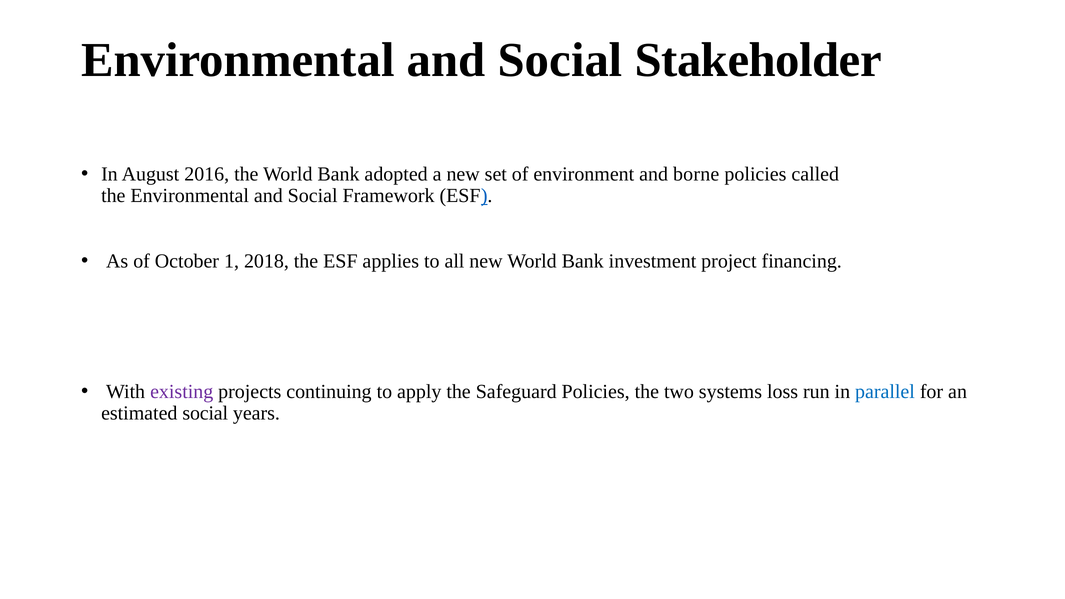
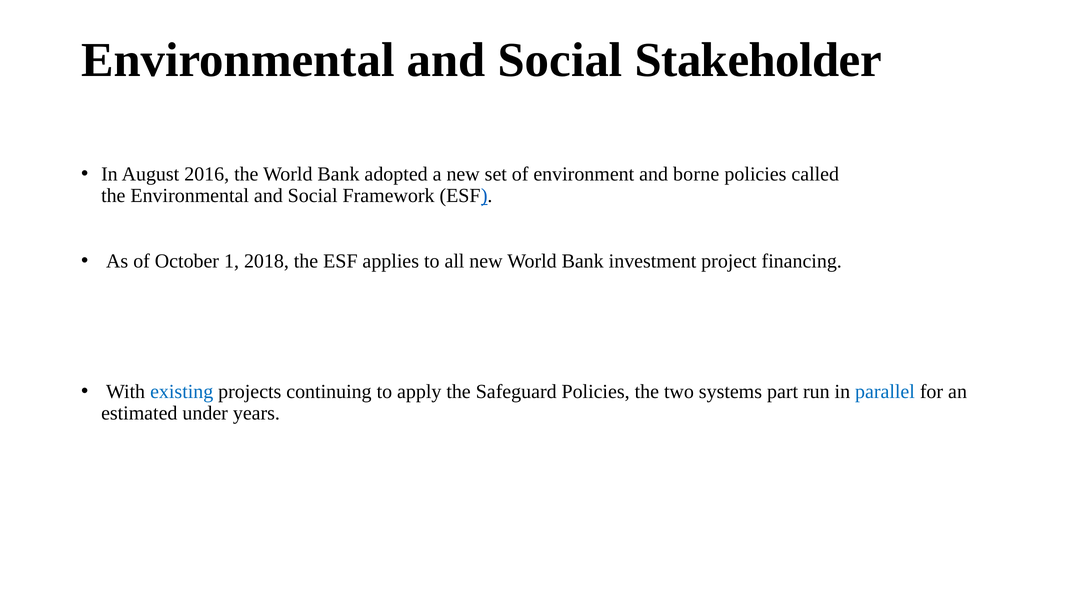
existing colour: purple -> blue (182, 392)
loss: loss -> part (783, 392)
estimated social: social -> under (205, 413)
